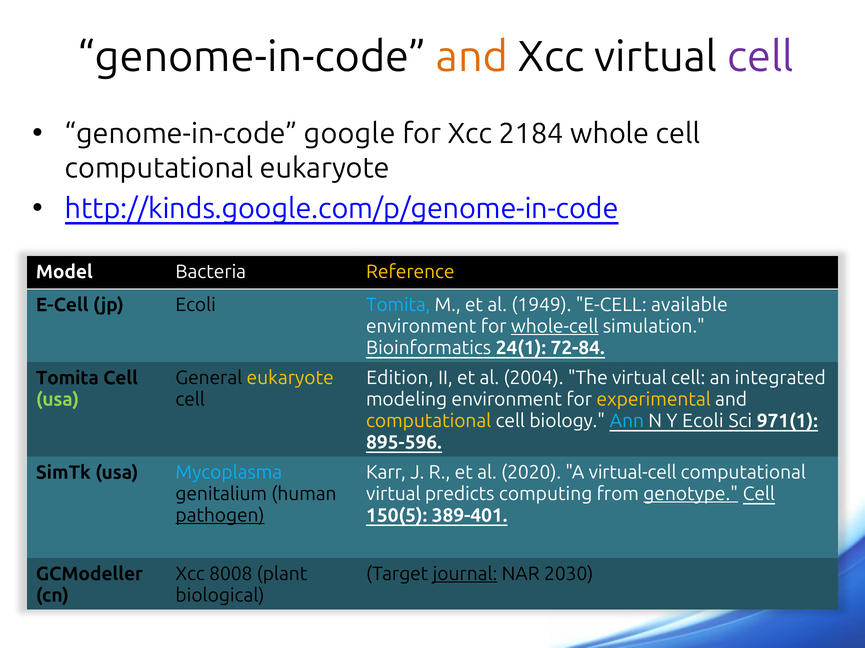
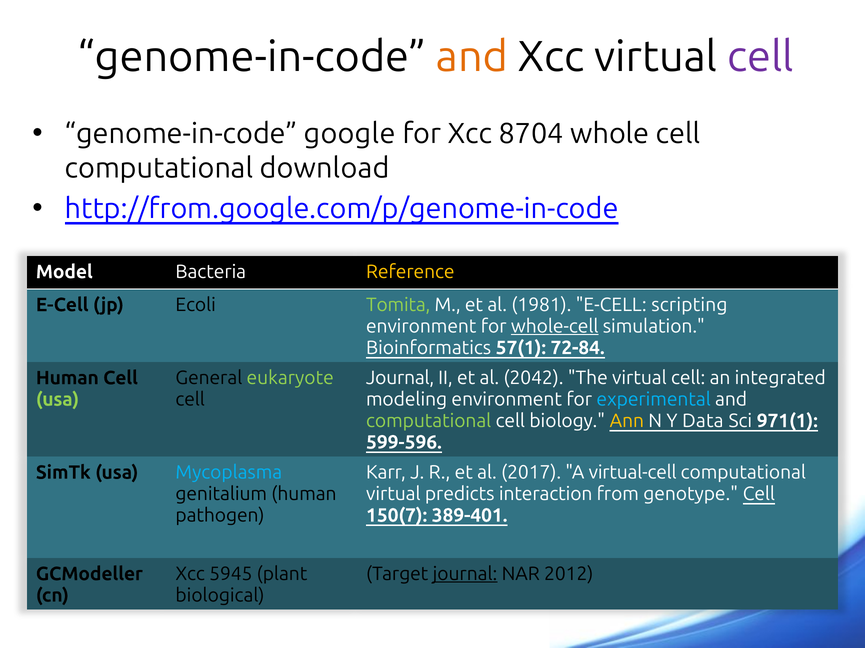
2184: 2184 -> 8704 (531, 134)
computational eukaryote: eukaryote -> download (325, 169)
http://kinds.google.com/p/genome-in-code: http://kinds.google.com/p/genome-in-code -> http://from.google.com/p/genome-in-code (342, 209)
Tomita colour: light blue -> light green (398, 305)
1949: 1949 -> 1981 (541, 305)
available: available -> scripting (689, 305)
24(1: 24(1 -> 57(1 (521, 348)
Tomita: Tomita -> Human (67, 378)
eukaryote colour: yellow -> light green (290, 378)
Edition: Edition -> Journal (400, 378)
2004: 2004 -> 2042 (534, 378)
experimental colour: yellow -> light blue (654, 400)
computational colour: yellow -> light green (429, 421)
Ann colour: light blue -> yellow (627, 421)
Y Ecoli: Ecoli -> Data (703, 421)
895-596: 895-596 -> 599-596 (404, 443)
2020: 2020 -> 2017 (531, 473)
computing: computing -> interaction (546, 494)
genotype underline: present -> none (691, 494)
150(5: 150(5 -> 150(7 (397, 516)
pathogen underline: present -> none (220, 516)
8008: 8008 -> 5945 (231, 574)
2030: 2030 -> 2012 (569, 574)
